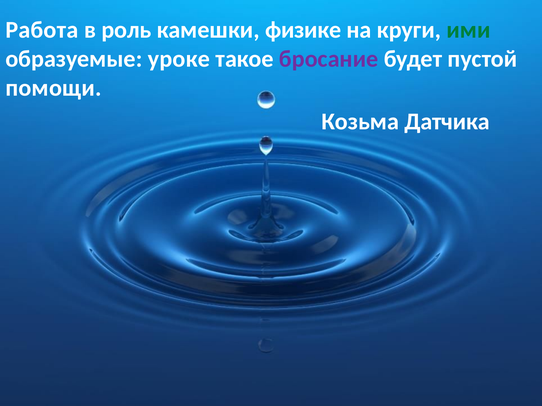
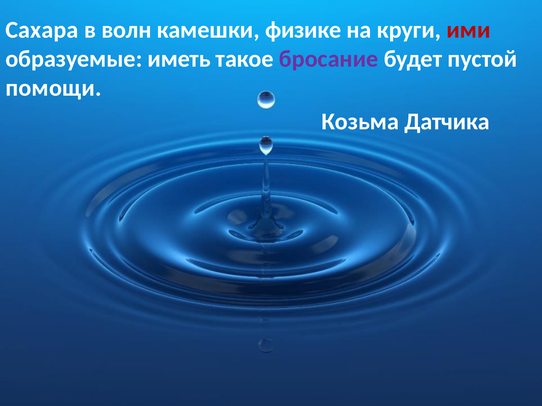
Работа: Работа -> Сахара (42, 30)
роль: роль -> волн (126, 30)
ими colour: green -> red (468, 30)
уроке: уроке -> иметь (179, 59)
